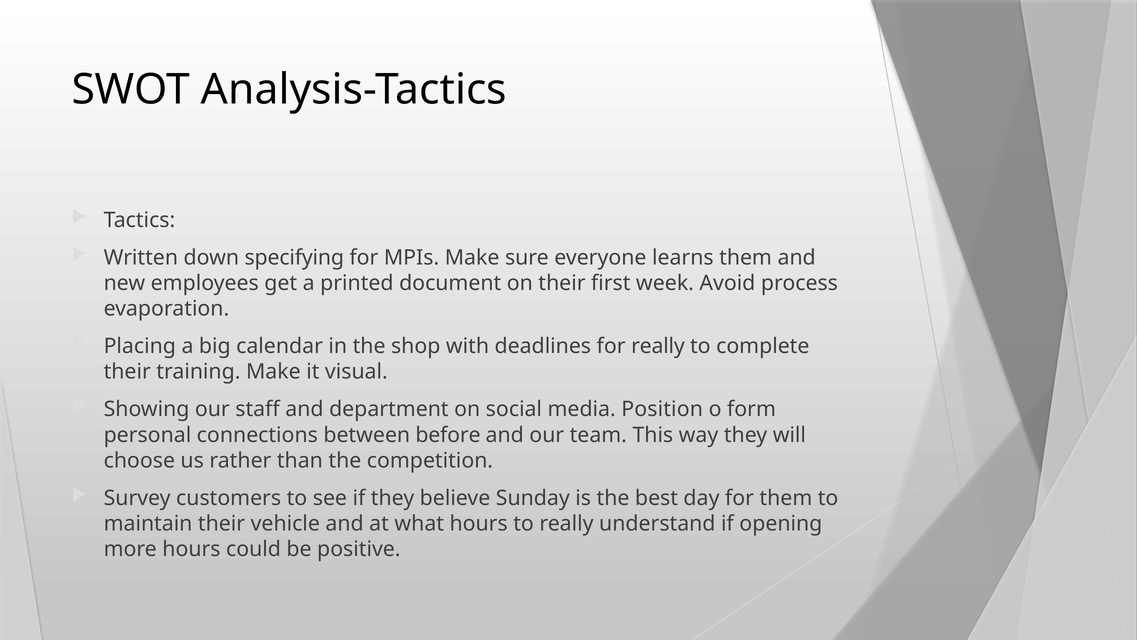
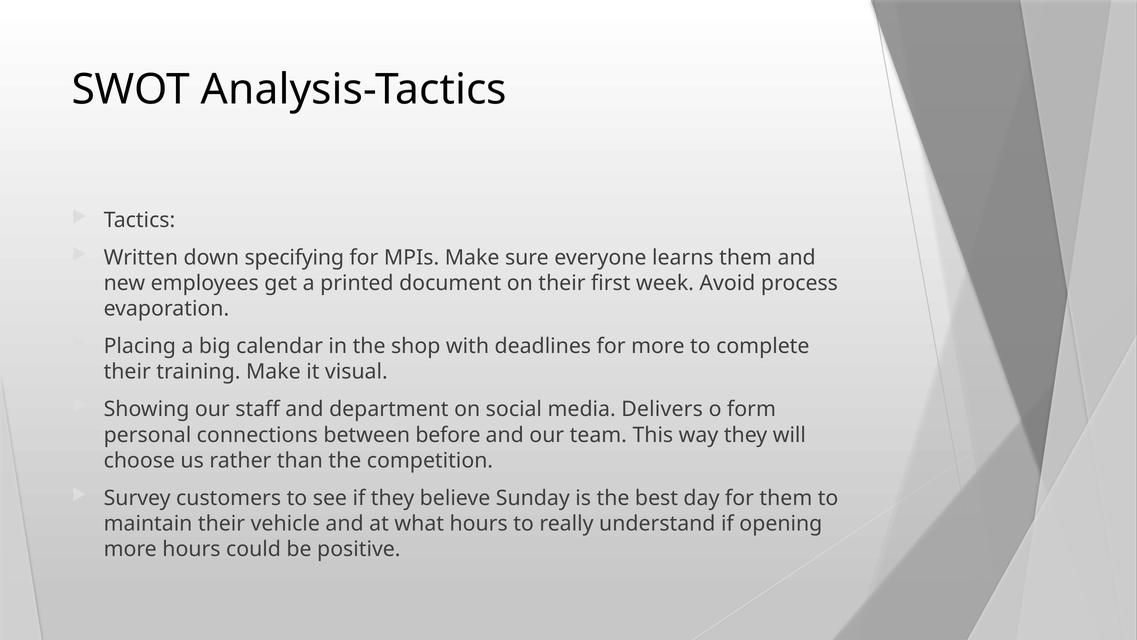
for really: really -> more (658, 346)
Position: Position -> Delivers (662, 409)
